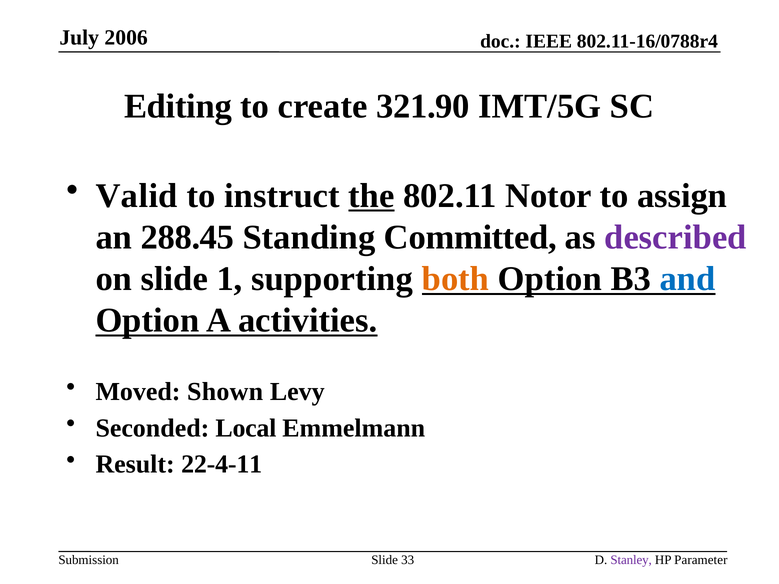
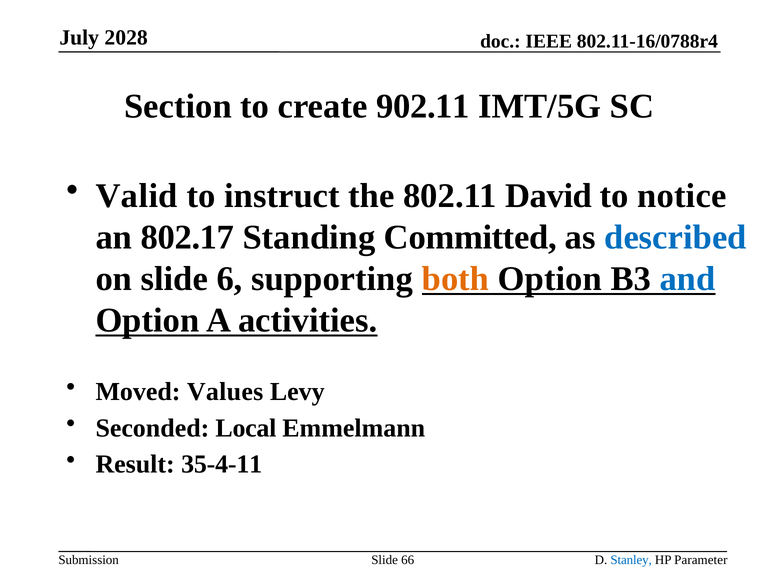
2006: 2006 -> 2028 (126, 38)
Editing: Editing -> Section (178, 106)
321.90: 321.90 -> 902.11 (423, 106)
the underline: present -> none (371, 196)
Notor: Notor -> David (549, 196)
assign: assign -> notice (682, 196)
288.45: 288.45 -> 802.17 (187, 237)
described colour: purple -> blue (676, 237)
1: 1 -> 6 (230, 279)
Shown: Shown -> Values (225, 392)
22-4-11: 22-4-11 -> 35-4-11 (222, 465)
33: 33 -> 66 (408, 560)
Stanley colour: purple -> blue (631, 560)
